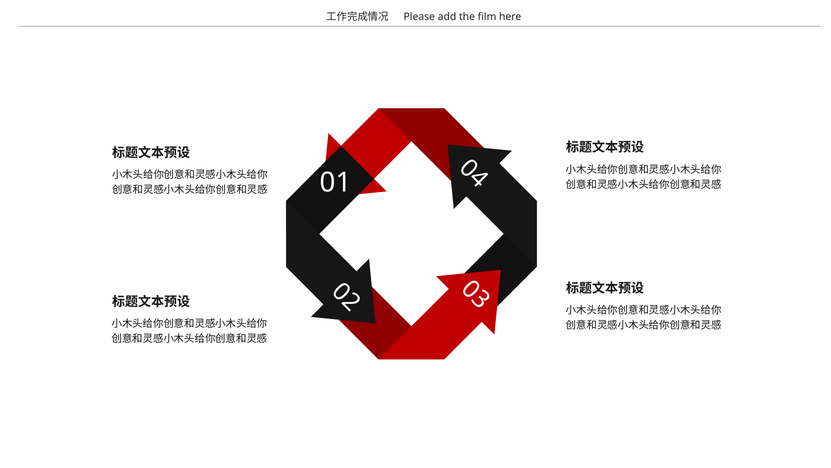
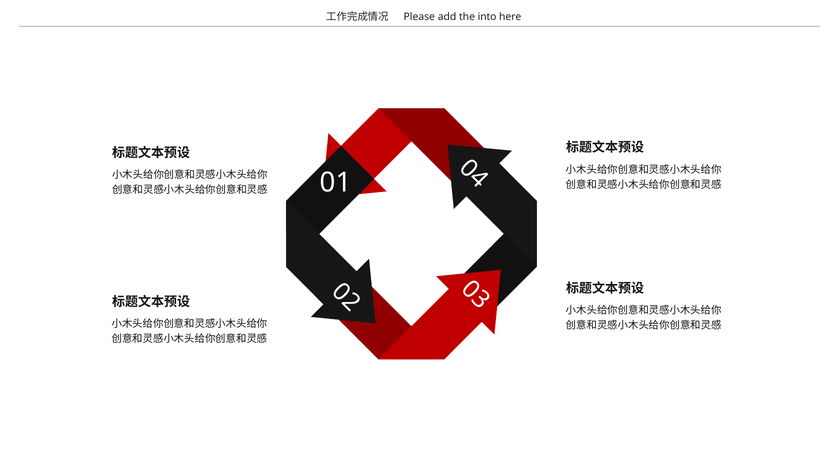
film: film -> into (487, 17)
